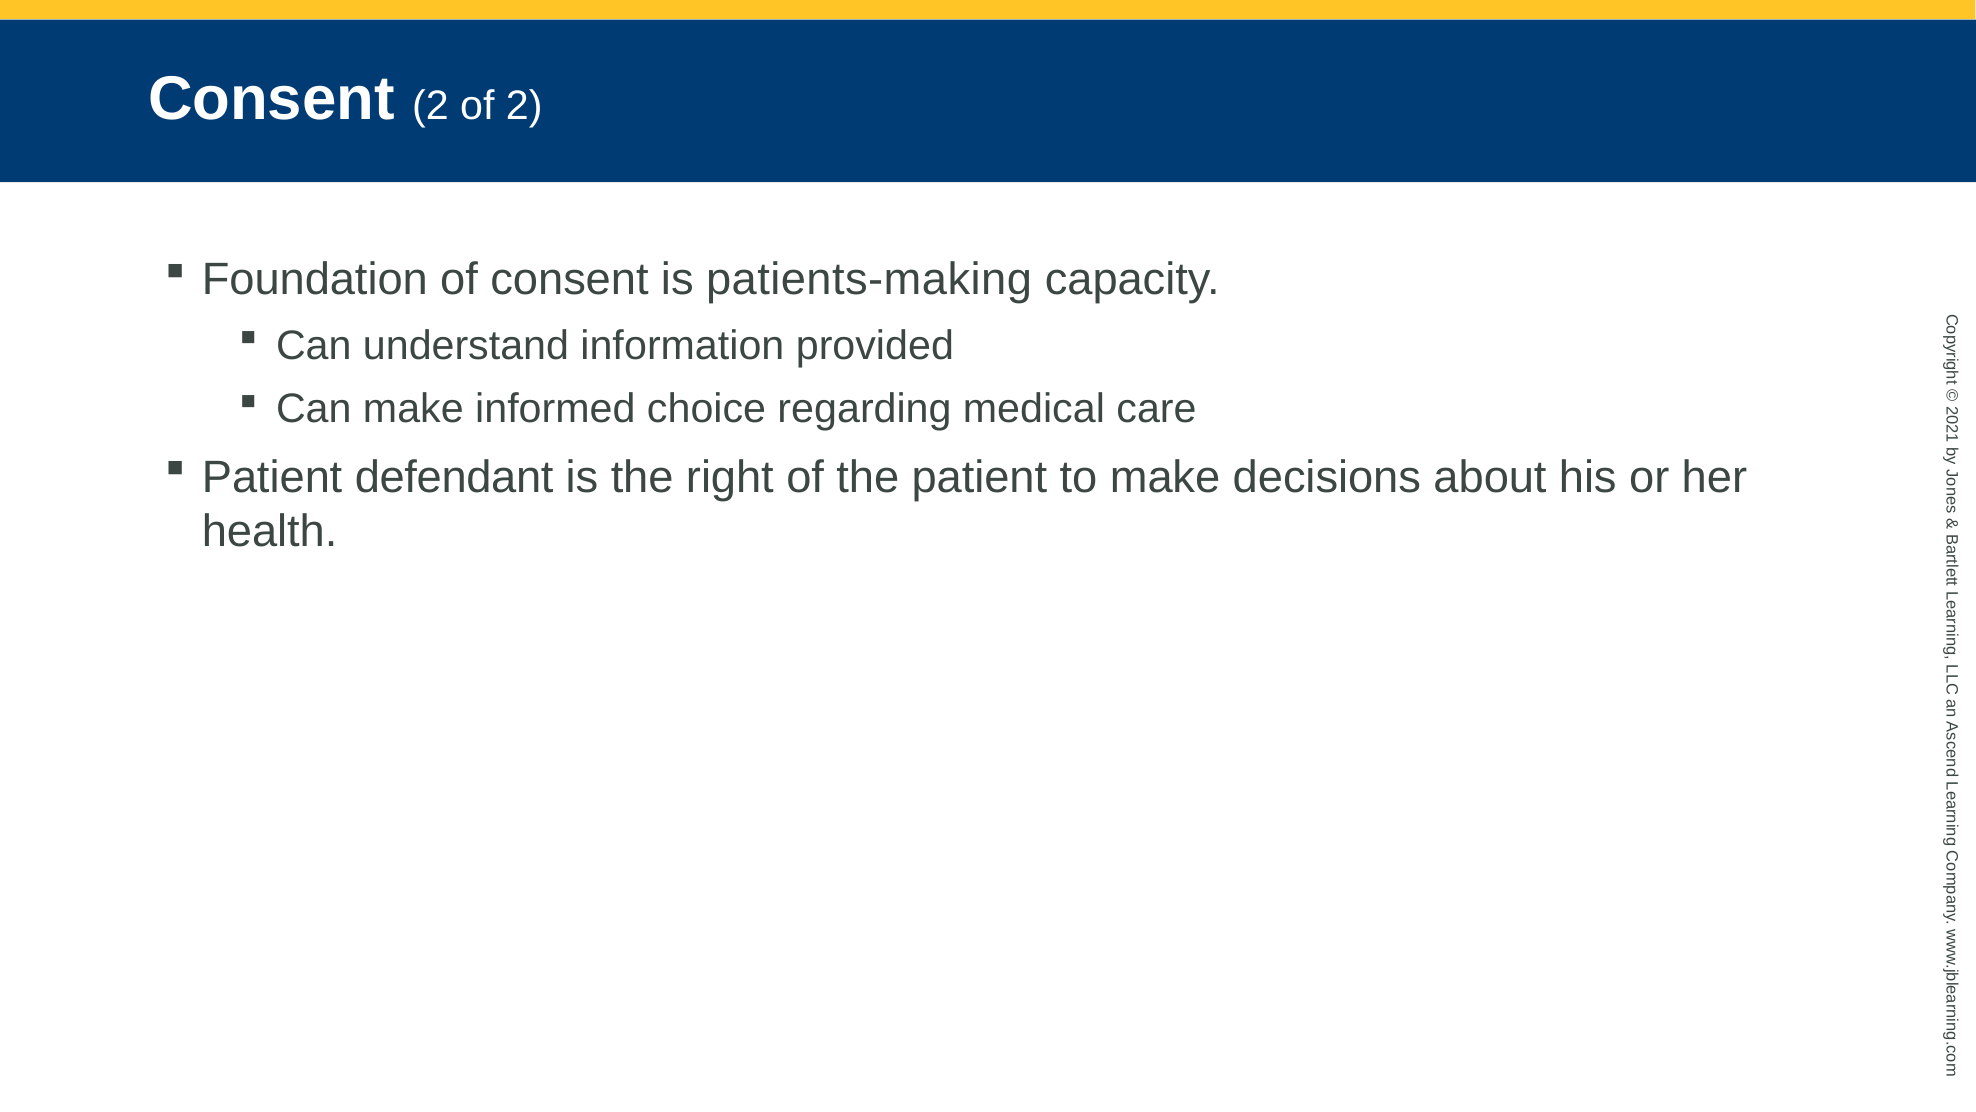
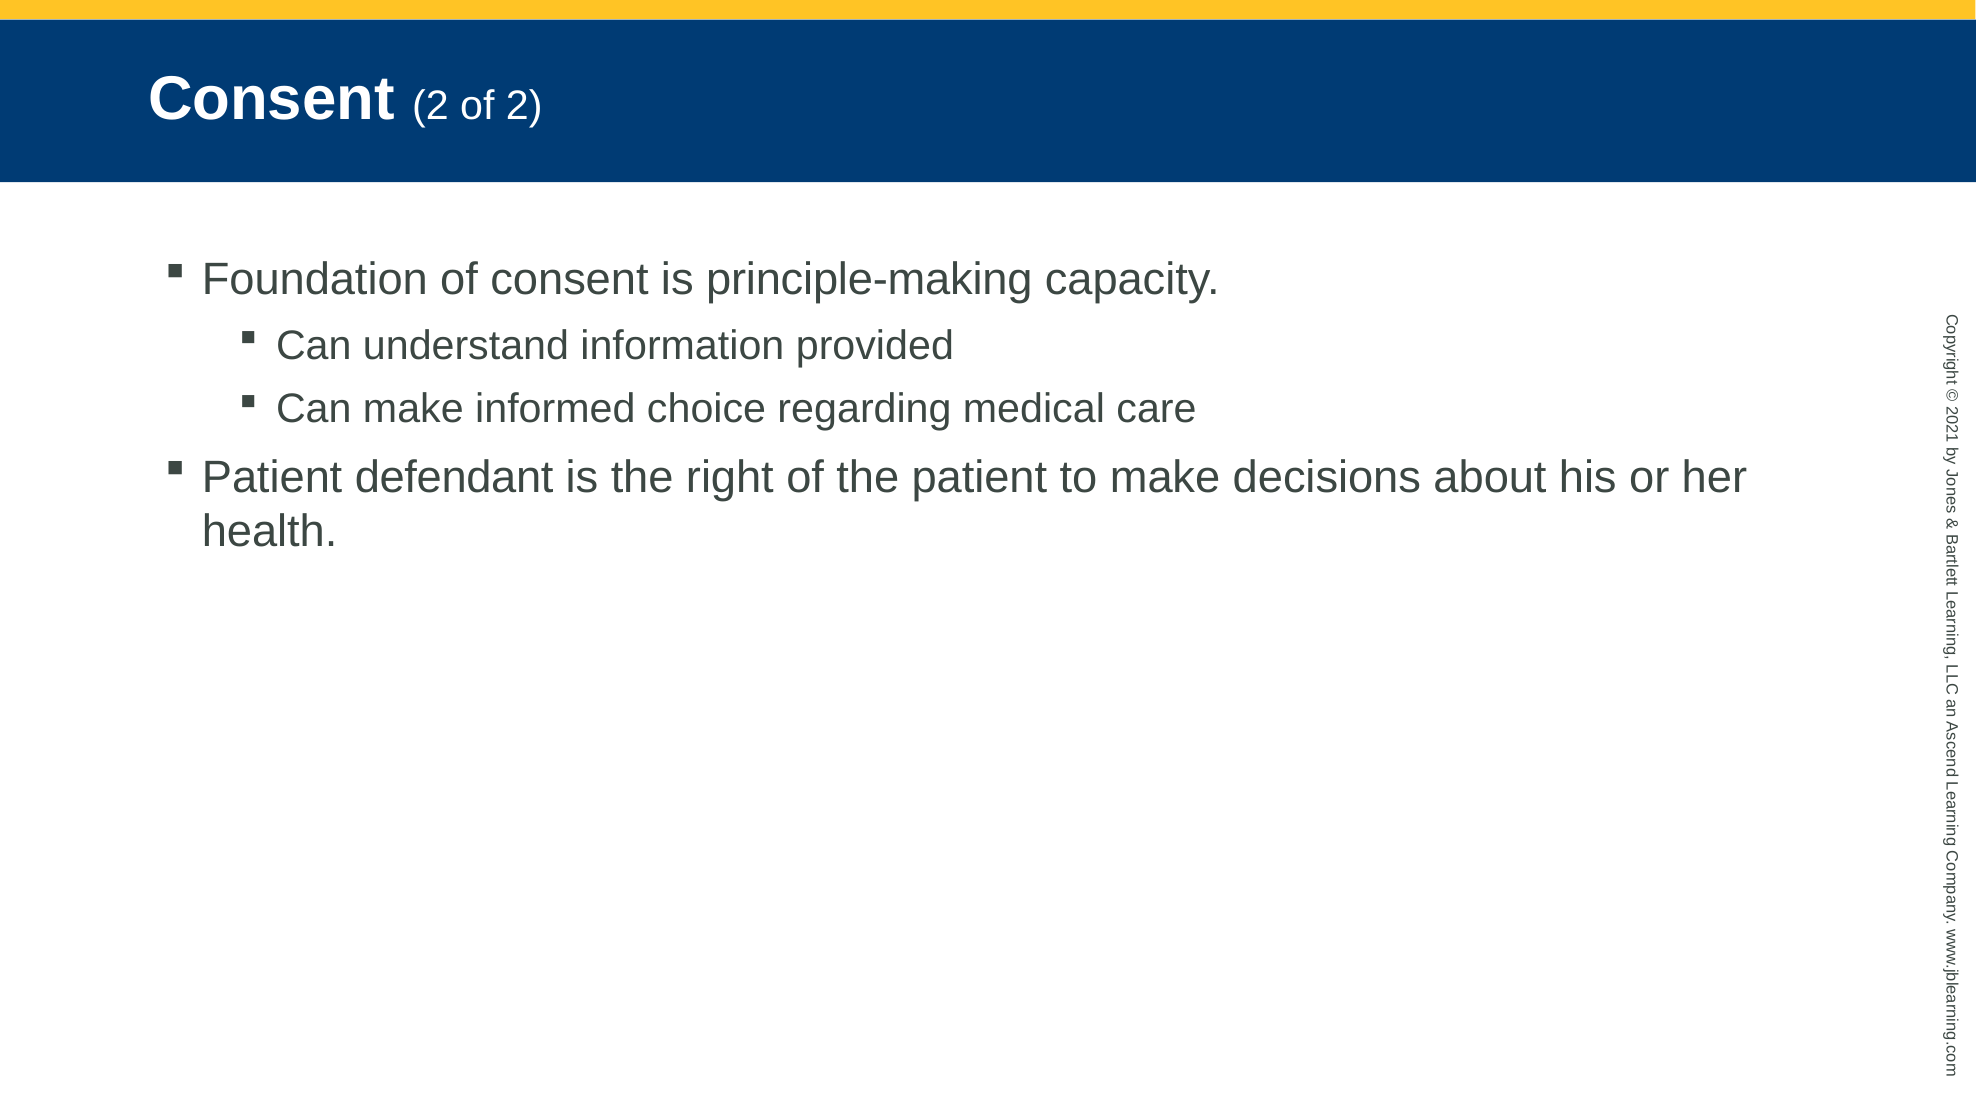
patients-making: patients-making -> principle-making (869, 279)
